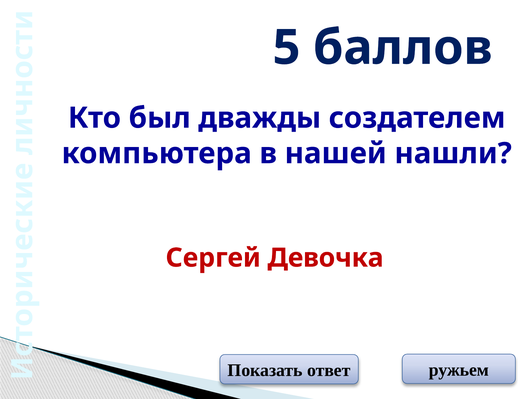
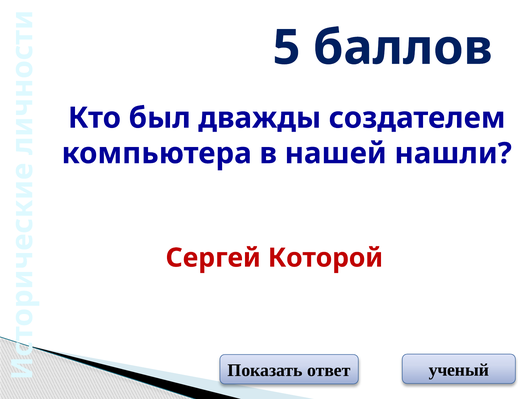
Девочка: Девочка -> Которой (325, 258)
ружьем: ружьем -> ученый (459, 370)
